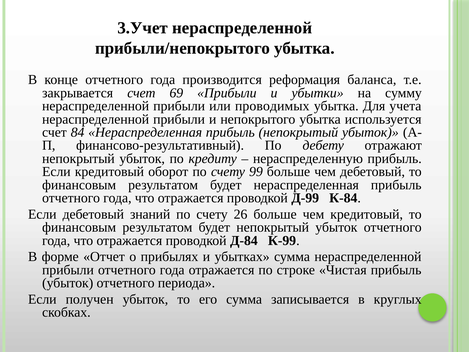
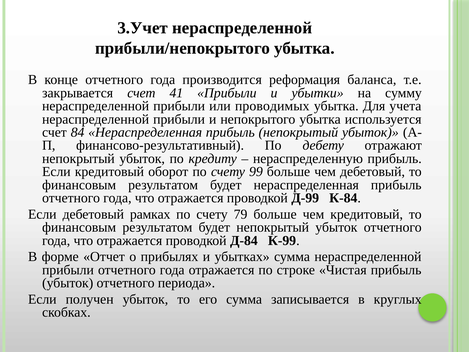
69: 69 -> 41 (176, 93)
знаний: знаний -> рамках (150, 214)
26: 26 -> 79 (241, 214)
